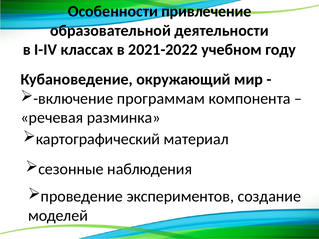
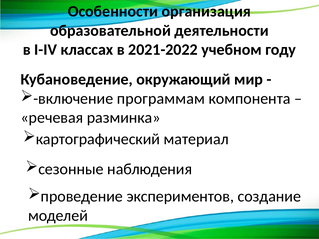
привлечение: привлечение -> организация (206, 11)
